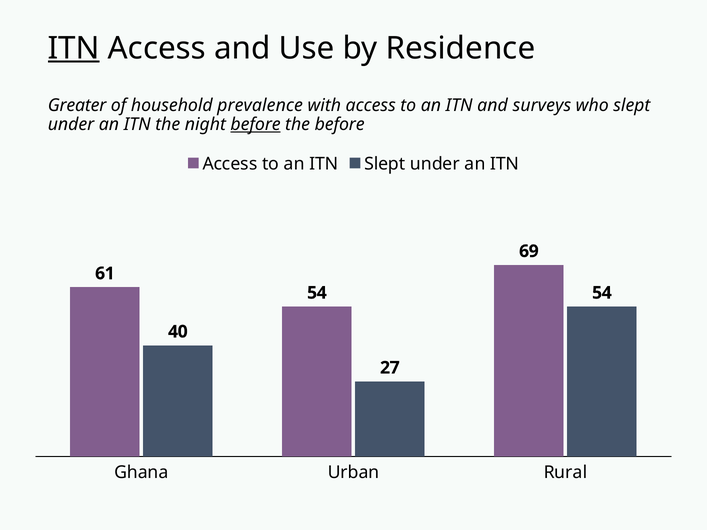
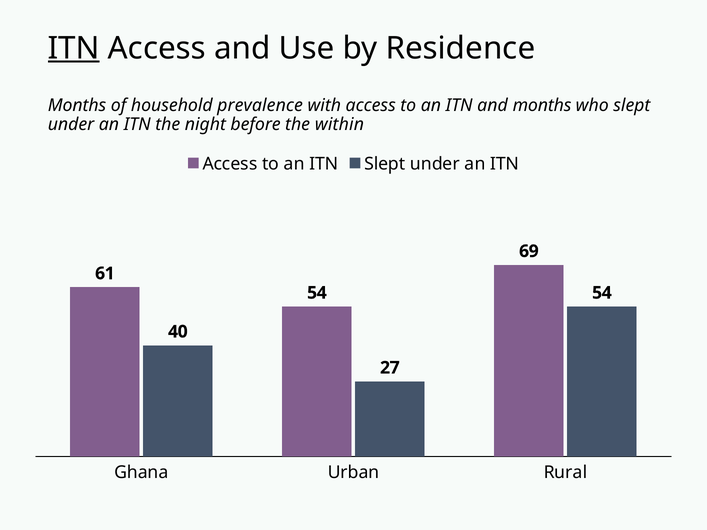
Greater: Greater -> Months (77, 106)
and surveys: surveys -> months (542, 106)
before underline: present -> none (256, 125)
the before: before -> within (339, 125)
